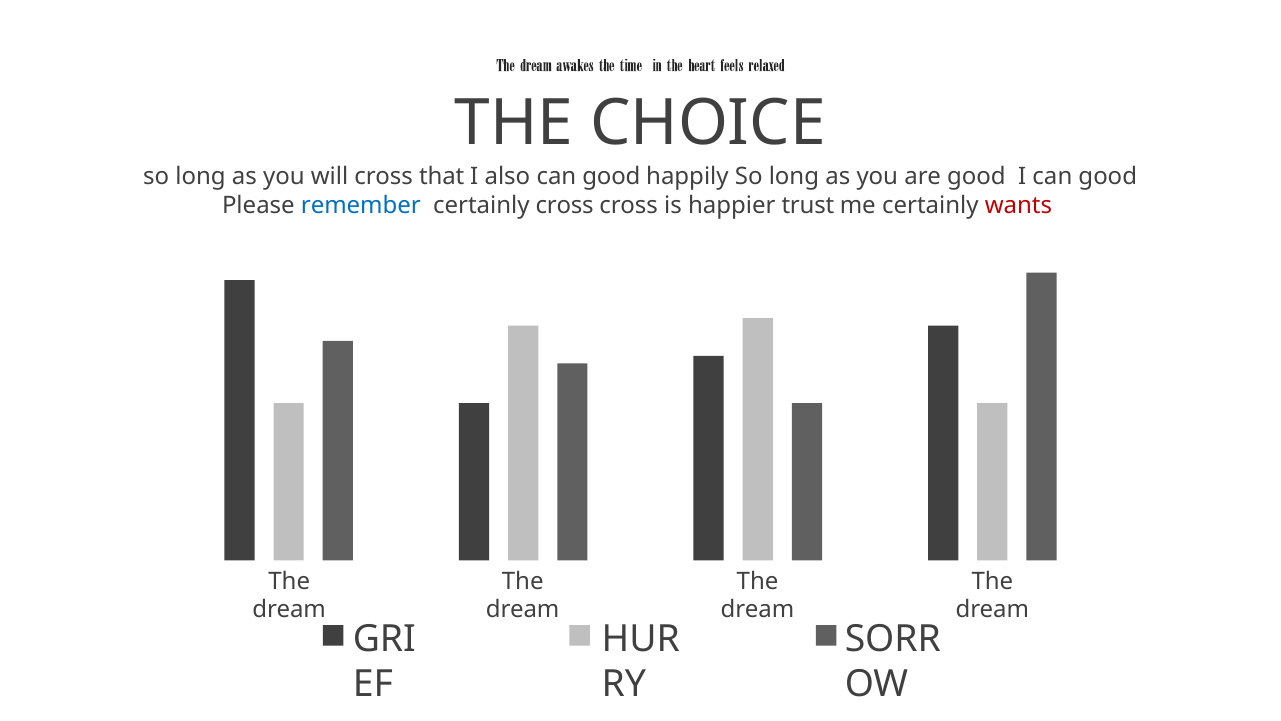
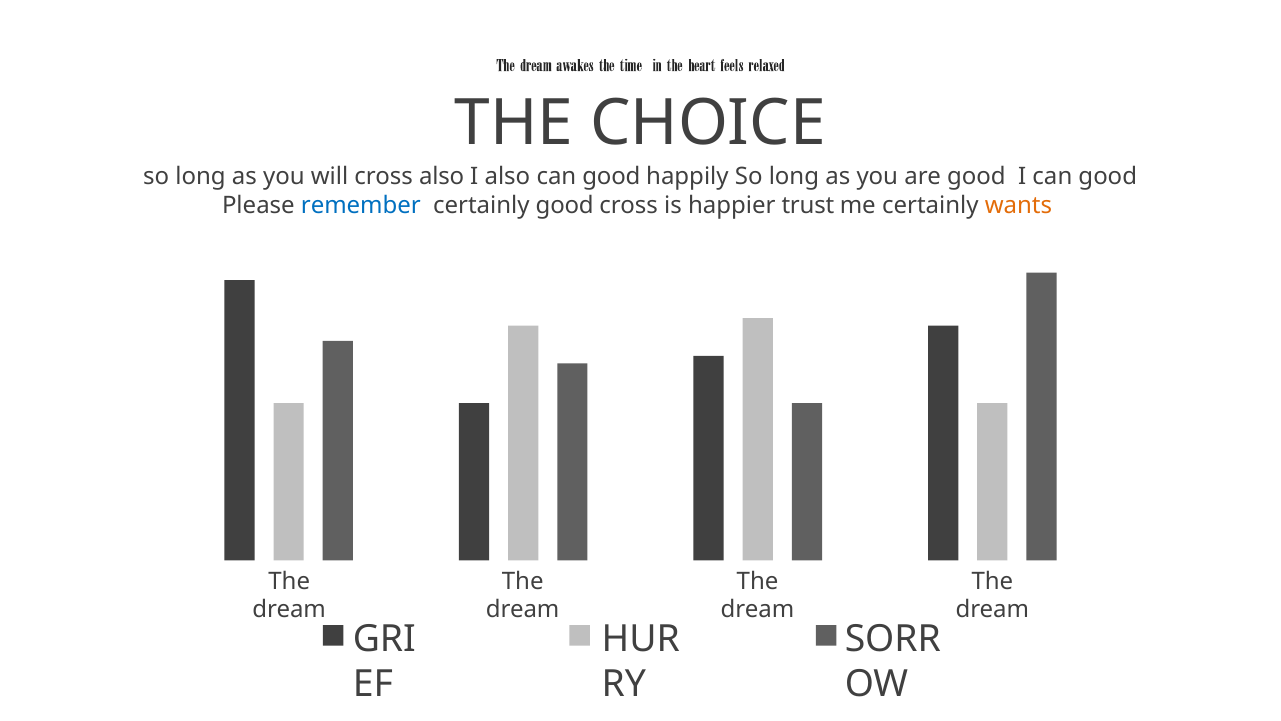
cross that: that -> also (442, 177)
certainly cross: cross -> good (565, 206)
wants colour: red -> orange (1018, 206)
